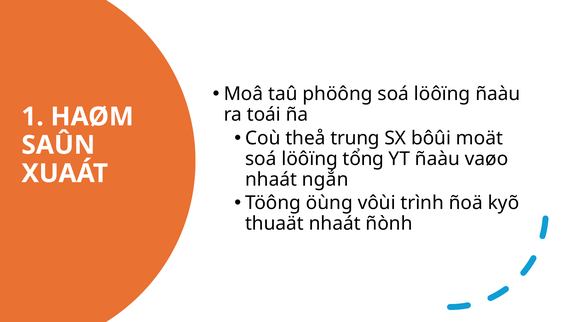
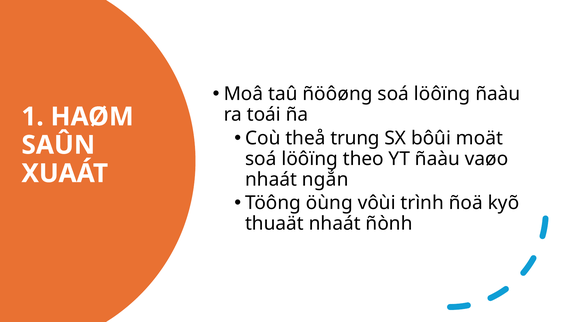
phöông: phöông -> ñöôøng (338, 94)
tổng: tổng -> theo (363, 159)
